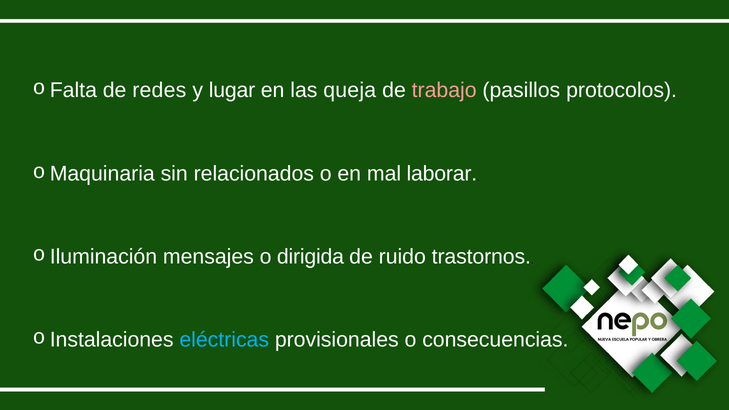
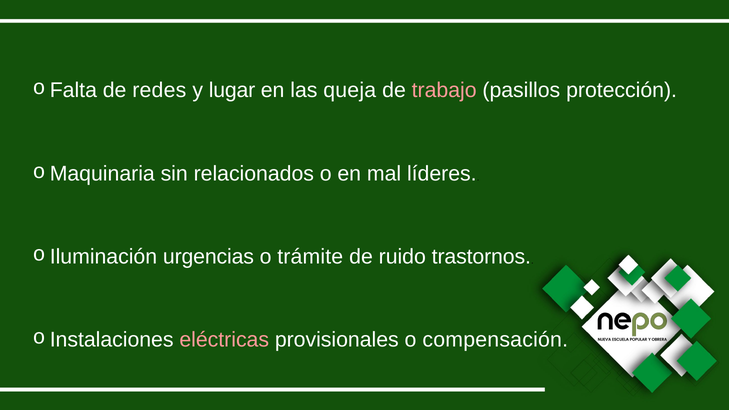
protocolos: protocolos -> protección (622, 90)
laborar: laborar -> líderes (442, 174)
mensajes: mensajes -> urgencias (208, 257)
dirigida: dirigida -> trámite (310, 257)
eléctricas colour: light blue -> pink (224, 340)
consecuencias: consecuencias -> compensación (495, 340)
